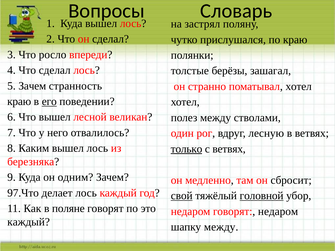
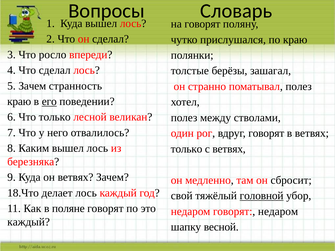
на застрял: застрял -> говорят (202, 24)
поматывал хотел: хотел -> полез (299, 86)
Что вышел: вышел -> только (55, 117)
вдруг лесную: лесную -> говорят (266, 133)
только underline: present -> none (187, 149)
он одним: одним -> ветвях (76, 177)
97.Что: 97.Что -> 18.Что (23, 193)
свой underline: present -> none (182, 196)
шапку между: между -> весной (221, 227)
